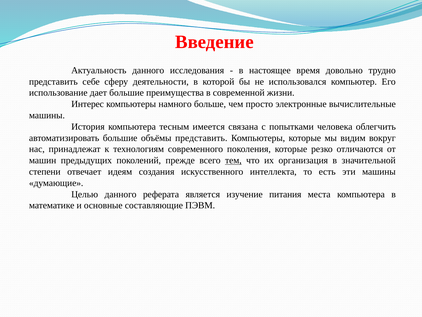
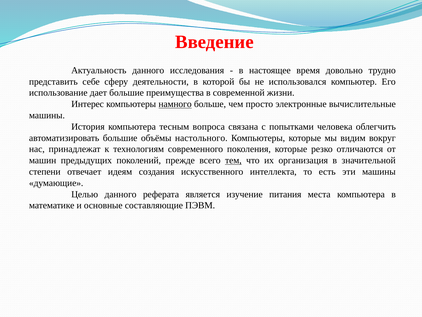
намного underline: none -> present (175, 104)
имеется: имеется -> вопроса (209, 126)
объёмы представить: представить -> настольного (201, 138)
